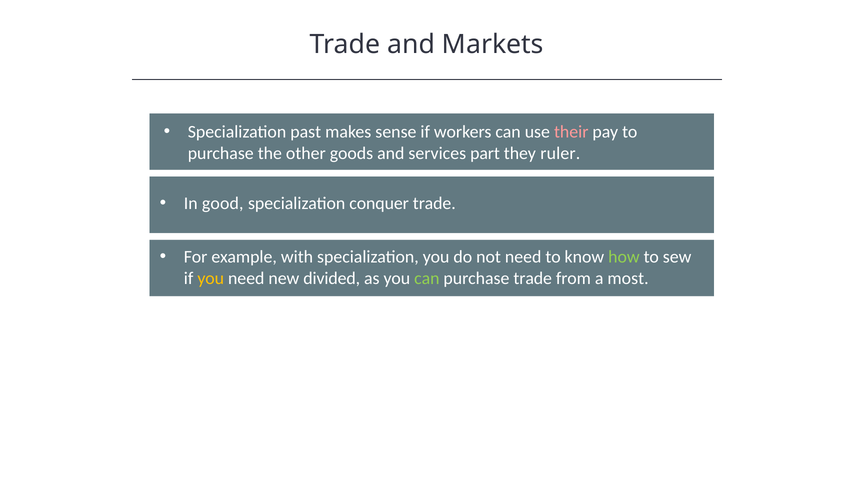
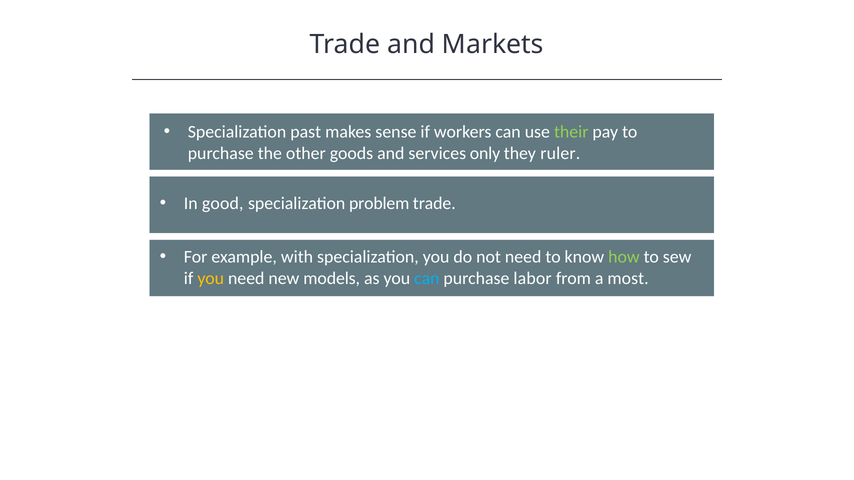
their colour: pink -> light green (571, 132)
part: part -> only (485, 153)
conquer: conquer -> problem (379, 204)
divided: divided -> models (332, 279)
can colour: light green -> light blue (427, 279)
purchase trade: trade -> labor (533, 279)
